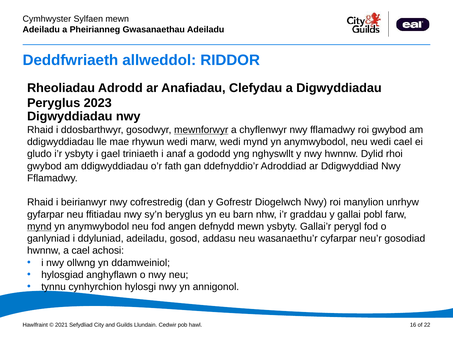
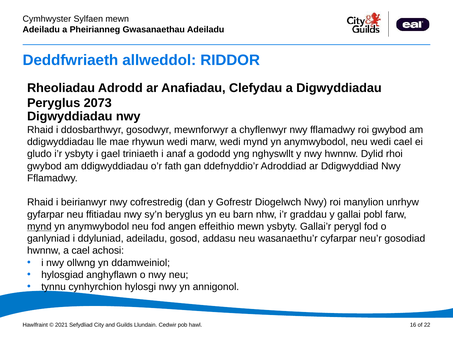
2023: 2023 -> 2073 (98, 103)
mewnforwyr underline: present -> none (201, 130)
defnydd: defnydd -> effeithio (217, 226)
